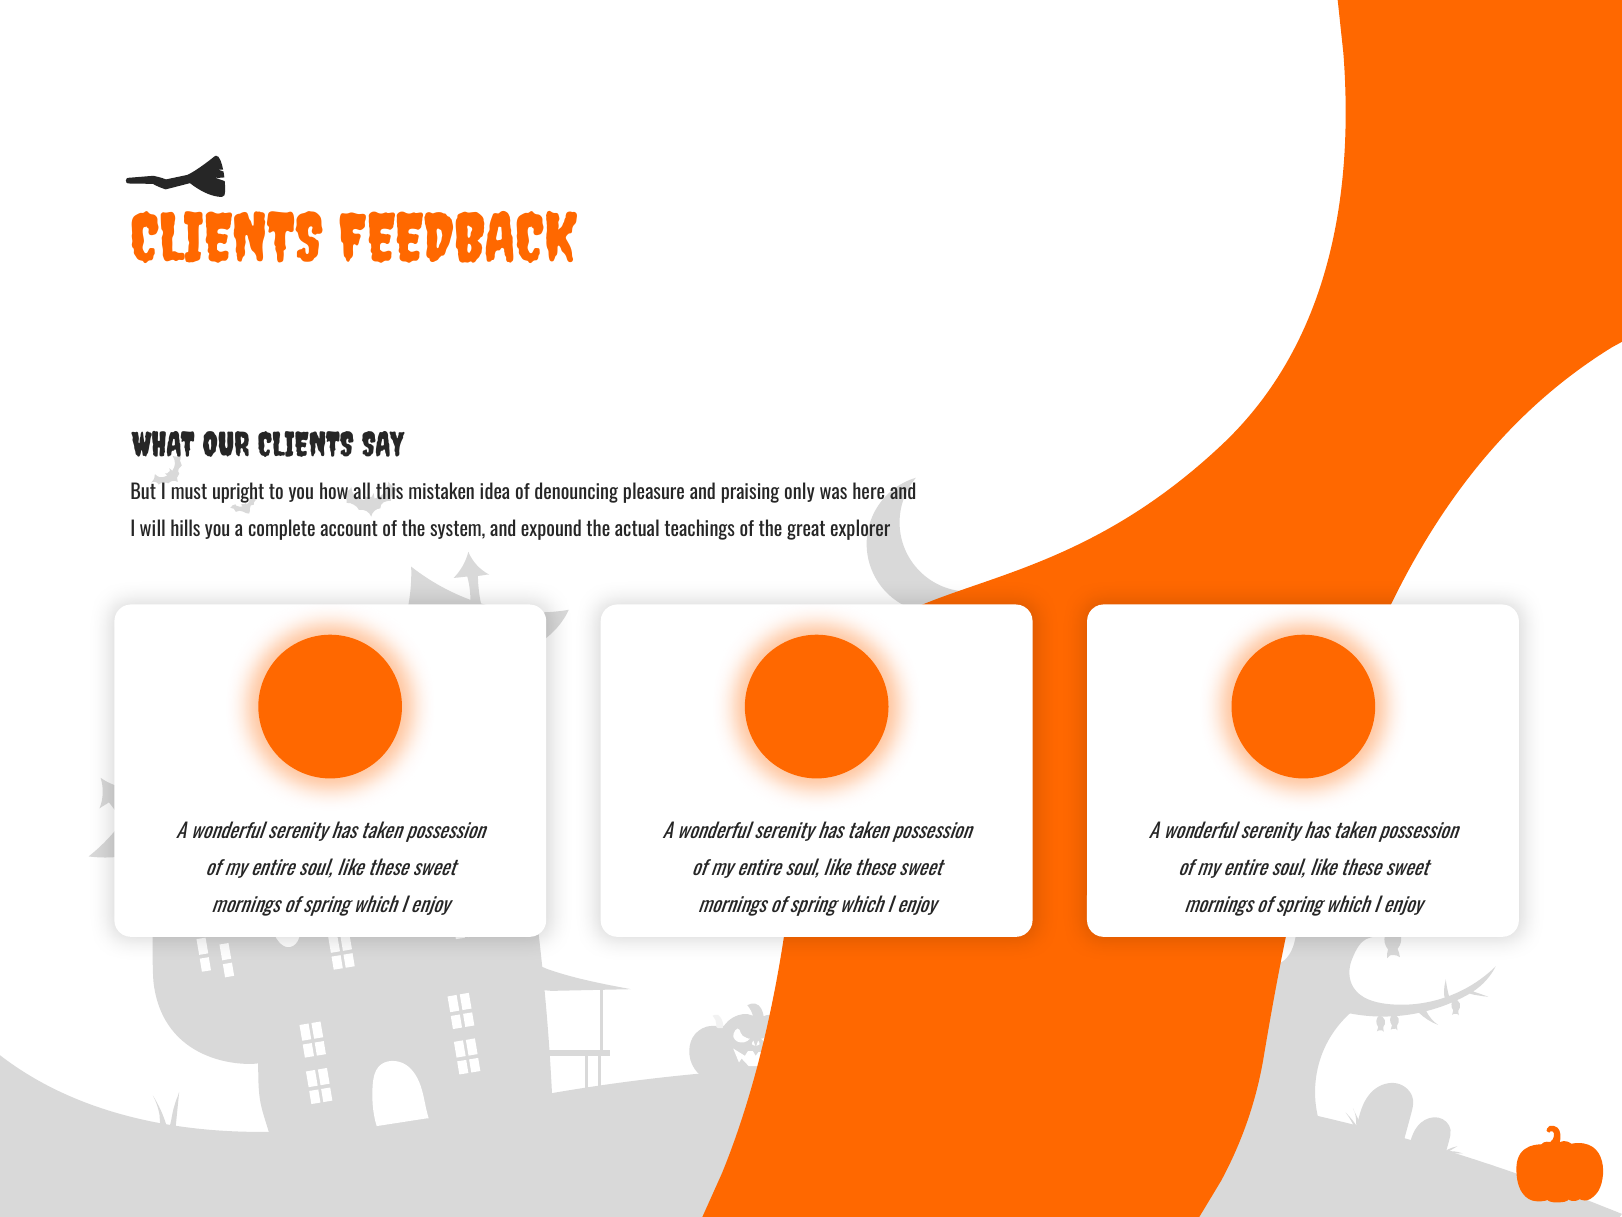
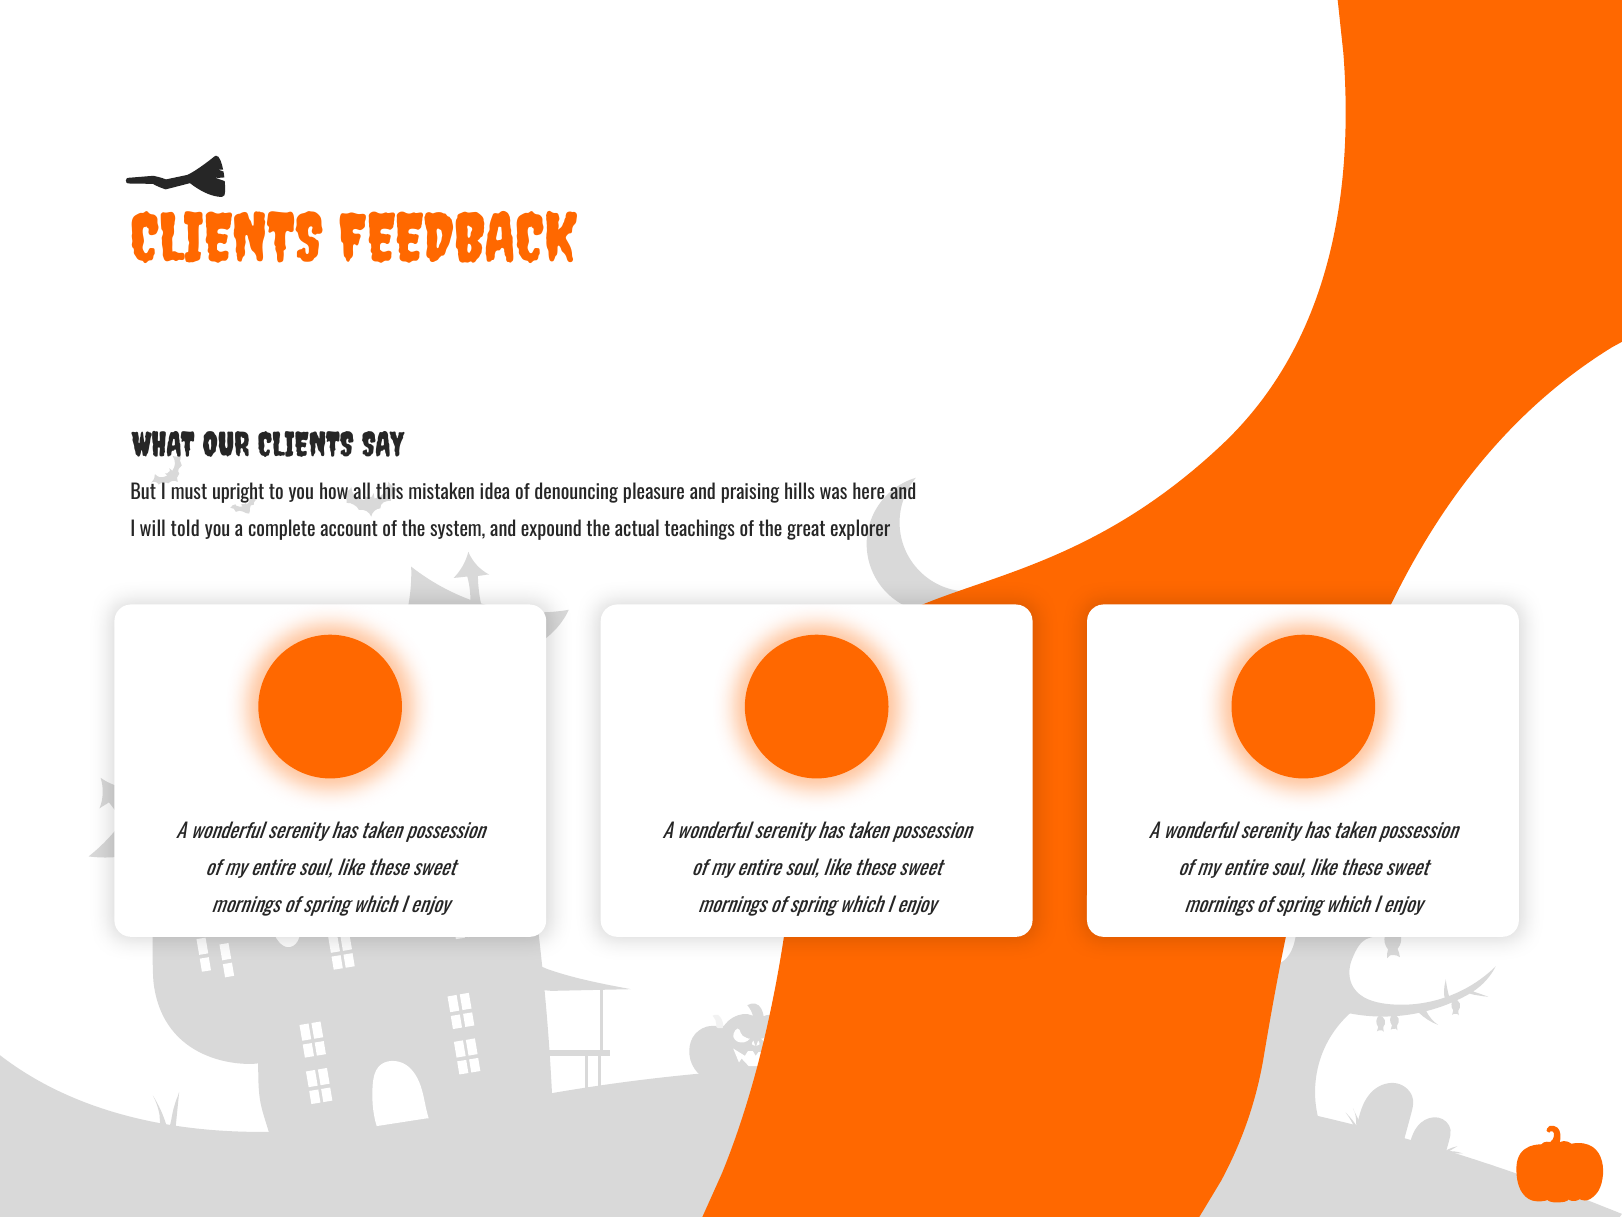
only: only -> hills (799, 493)
hills: hills -> told (185, 530)
